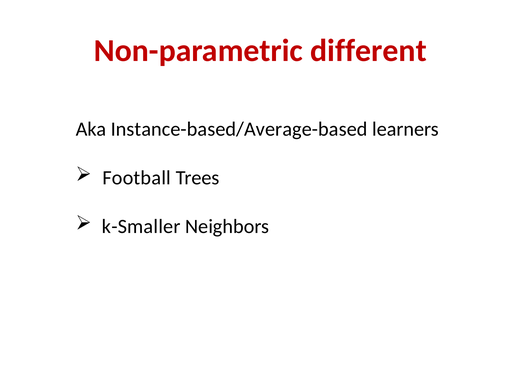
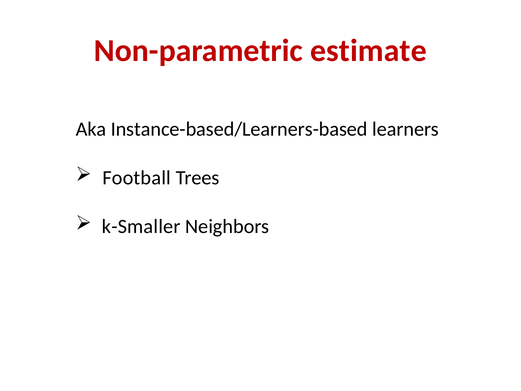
different: different -> estimate (368, 50)
Instance-based/Average-based: Instance-based/Average-based -> Instance-based/Learners-based (239, 129)
